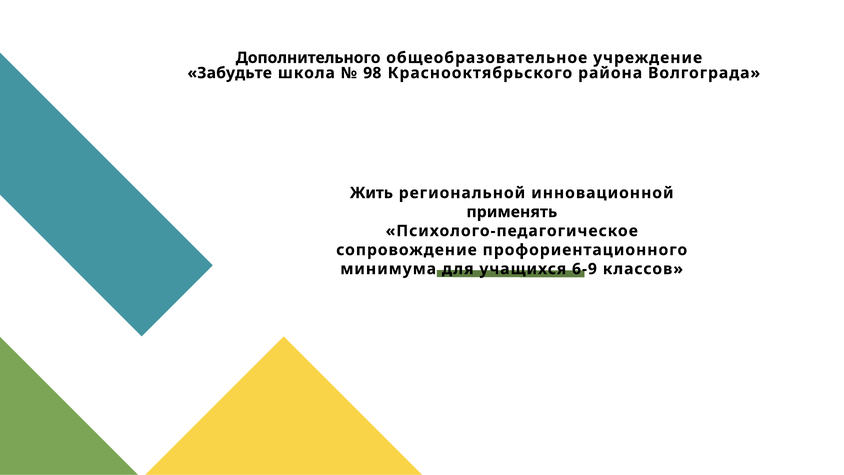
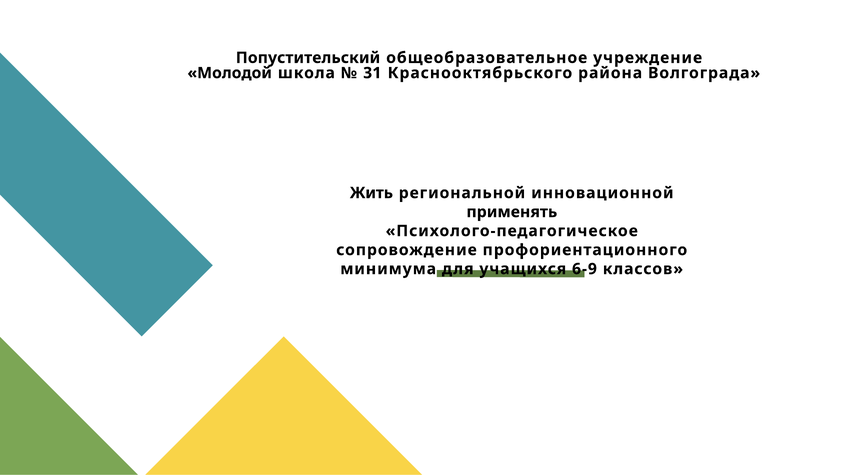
Дополнительного: Дополнительного -> Попустительский (308, 58)
Забудьте: Забудьте -> Молодой (230, 73)
98: 98 -> 31 (372, 73)
